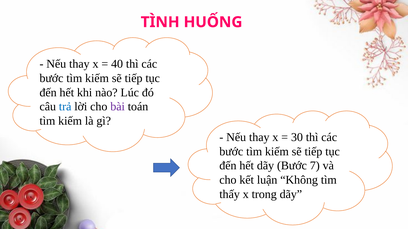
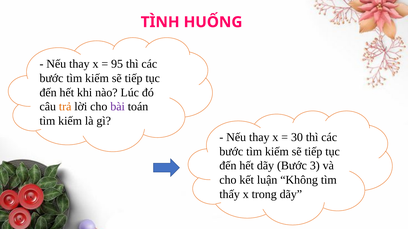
40: 40 -> 95 (117, 64)
trả colour: blue -> orange (65, 107)
7: 7 -> 3 (315, 166)
